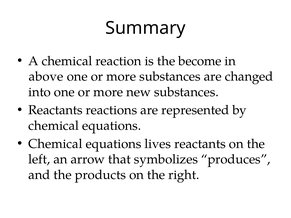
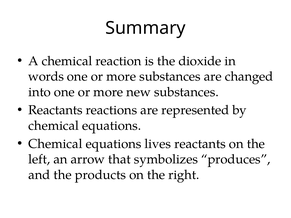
become: become -> dioxide (200, 61)
above: above -> words (46, 77)
